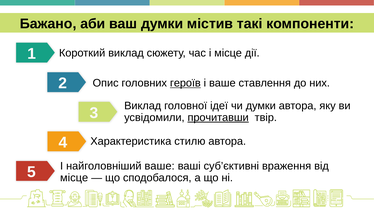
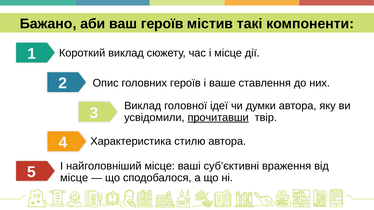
ваш думки: думки -> героїв (162, 24)
героїв underline: present -> none (185, 83)
найголовніший ваше: ваше -> місце (160, 166)
